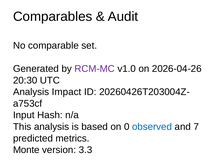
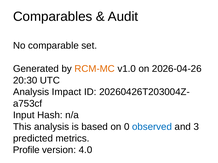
RCM-MC colour: purple -> orange (95, 69)
7: 7 -> 3 (196, 127)
Monte: Monte -> Profile (26, 150)
3.3: 3.3 -> 4.0 (86, 150)
